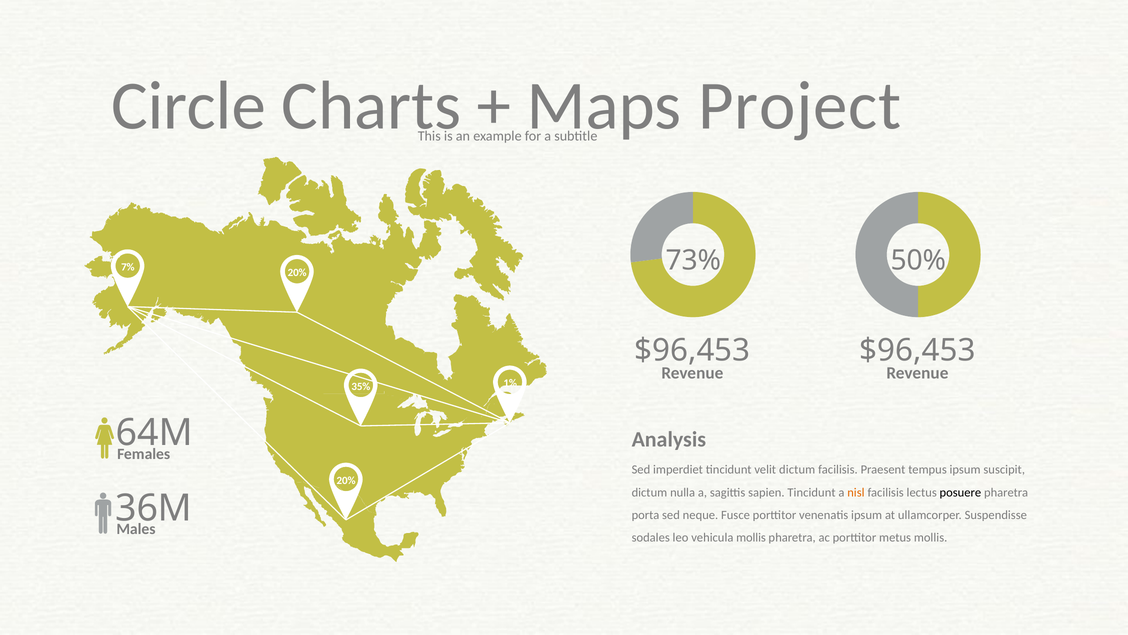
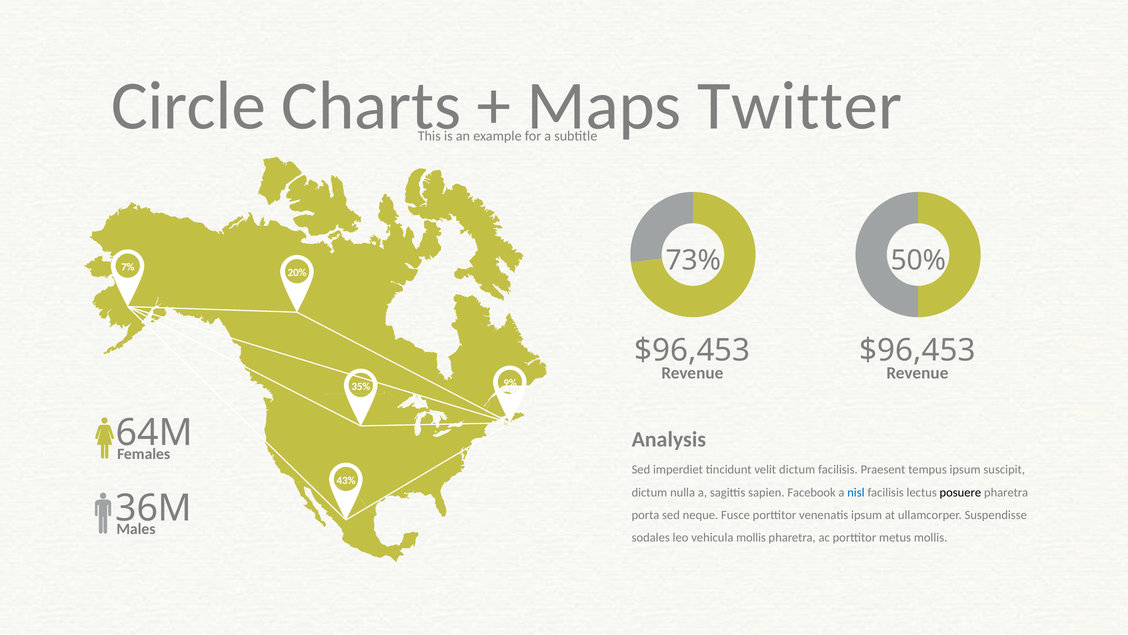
Project: Project -> Twitter (800, 106)
1%: 1% -> 9% (510, 383)
20%: 20% -> 43% (346, 480)
sapien Tincidunt: Tincidunt -> Facebook (812, 492)
nisl colour: orange -> blue (856, 492)
